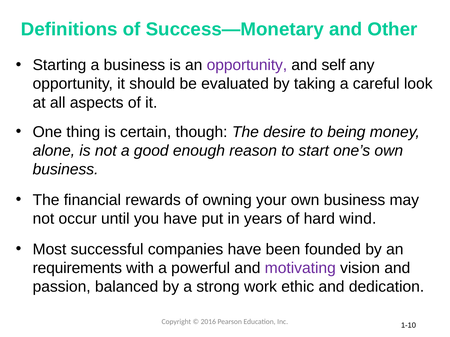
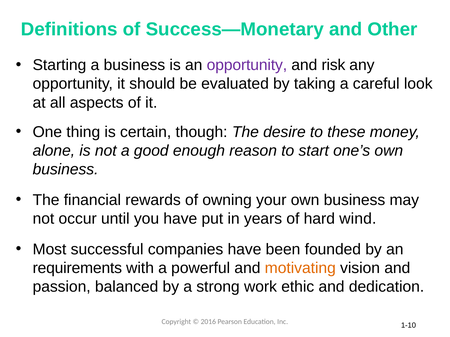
self: self -> risk (333, 65)
being: being -> these (346, 132)
motivating colour: purple -> orange (300, 268)
